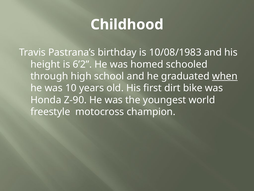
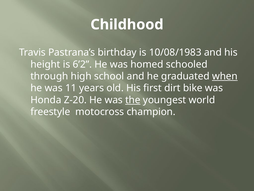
10: 10 -> 11 (71, 88)
Z-90: Z-90 -> Z-20 (75, 100)
the underline: none -> present (133, 100)
